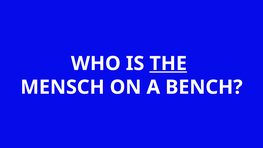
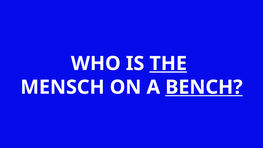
BENCH underline: none -> present (204, 87)
